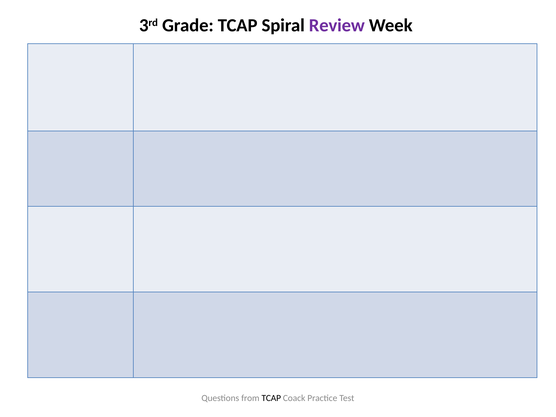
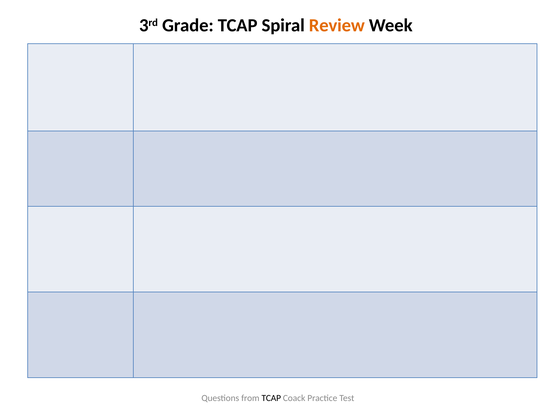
Review colour: purple -> orange (337, 26)
